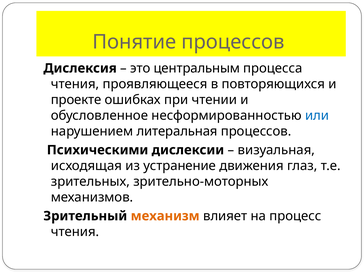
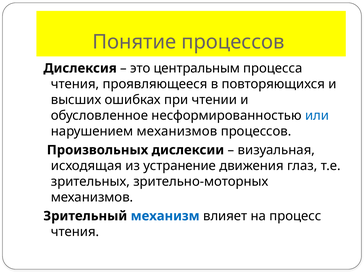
проекте: проекте -> высших (76, 100)
нарушением литеральная: литеральная -> механизмов (177, 131)
Психическими: Психическими -> Произвольных (98, 150)
механизм colour: orange -> blue (165, 216)
